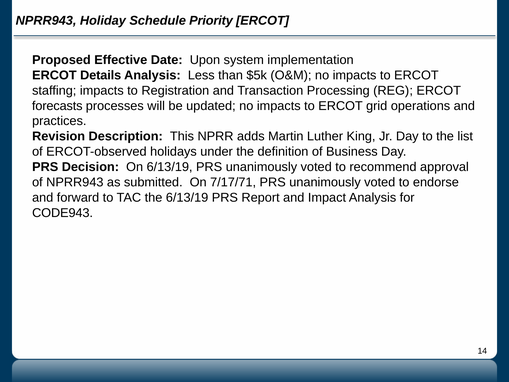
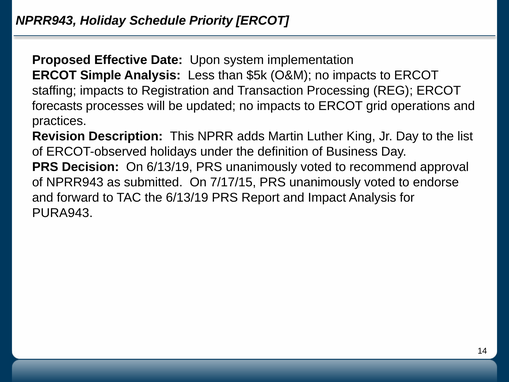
Details: Details -> Simple (101, 75)
7/17/71: 7/17/71 -> 7/17/15 (233, 182)
CODE943: CODE943 -> PURA943 (62, 213)
